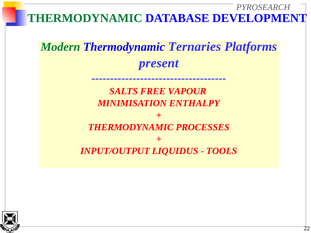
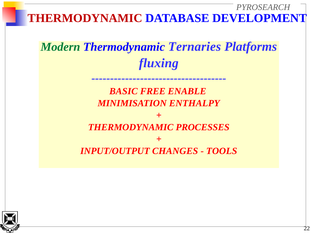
THERMODYNAMIC colour: green -> red (85, 18)
present: present -> fluxing (159, 63)
SALTS: SALTS -> BASIC (124, 91)
VAPOUR: VAPOUR -> ENABLE (187, 91)
LIQUIDUS: LIQUIDUS -> CHANGES (175, 151)
